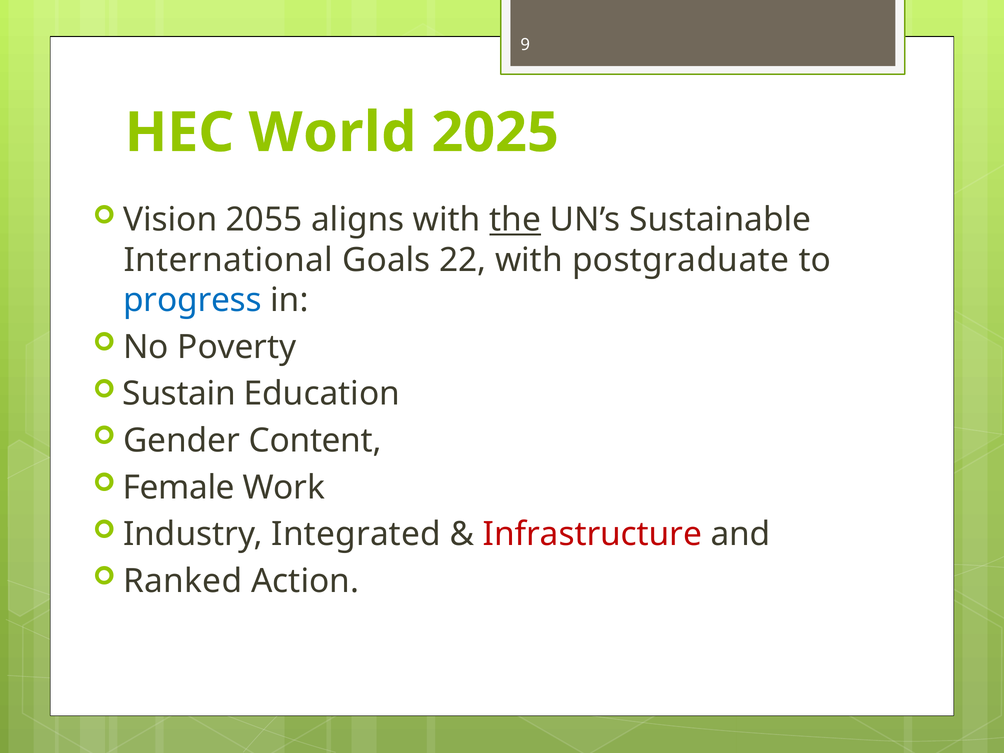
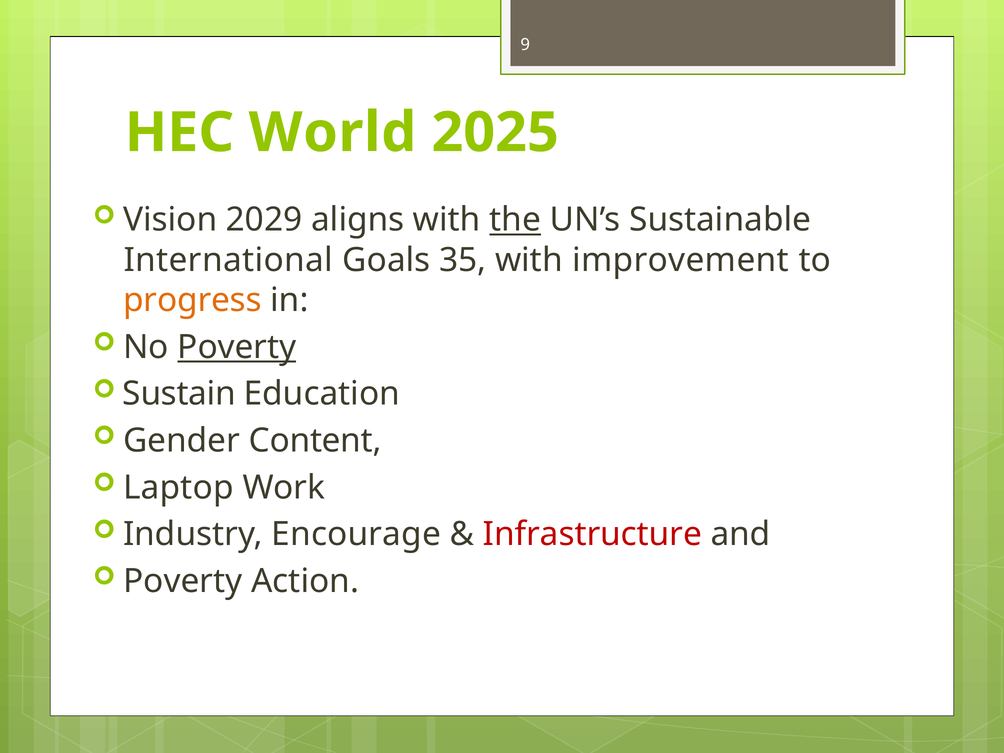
2055: 2055 -> 2029 (264, 220)
22: 22 -> 35 (463, 260)
postgraduate: postgraduate -> improvement (681, 260)
progress colour: blue -> orange (192, 300)
Poverty underline: none -> present (237, 347)
Female: Female -> Laptop (178, 488)
Integrated: Integrated -> Encourage (356, 534)
Ranked: Ranked -> Poverty (183, 581)
